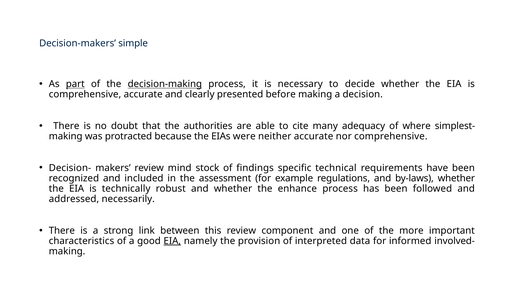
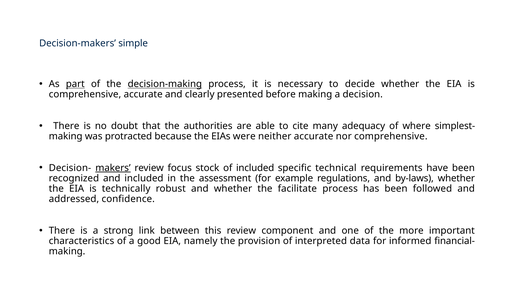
makers underline: none -> present (113, 168)
mind: mind -> focus (180, 168)
of findings: findings -> included (255, 168)
enhance: enhance -> facilitate (297, 189)
necessarily: necessarily -> confidence (128, 199)
EIA underline: present -> none (172, 241)
involved-: involved- -> financial- (455, 241)
